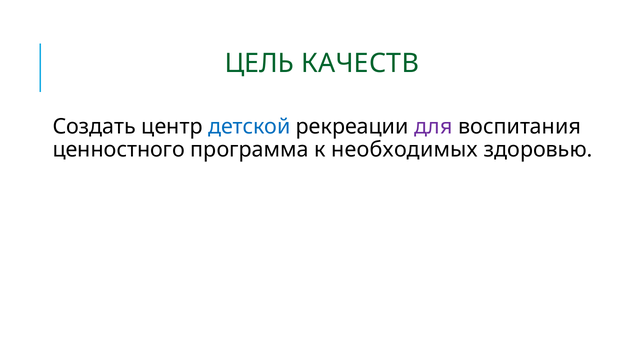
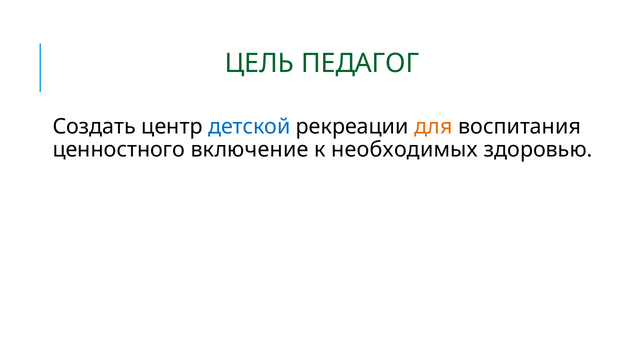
КАЧЕСТВ: КАЧЕСТВ -> ПЕДАГОГ (360, 64)
для colour: purple -> orange (433, 127)
программа: программа -> включение (249, 150)
